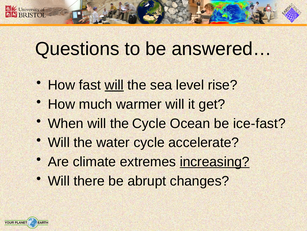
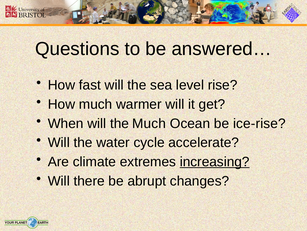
will underline: present -> none (114, 85)
the Cycle: Cycle -> Much (149, 123)
ice-fast: ice-fast -> ice-rise (259, 123)
